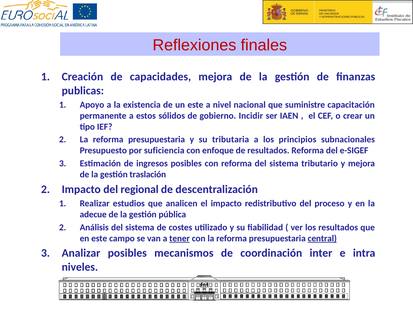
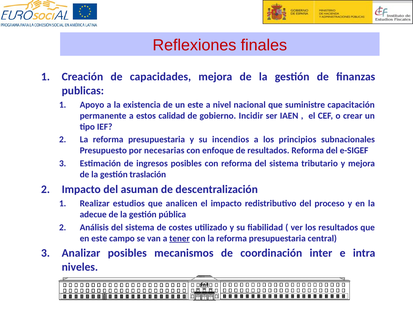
sólidos: sólidos -> calidad (172, 116)
tributaria: tributaria -> incendios (231, 140)
suficiencia: suficiencia -> necesarias (164, 151)
regional: regional -> asuman (139, 189)
central underline: present -> none (322, 238)
